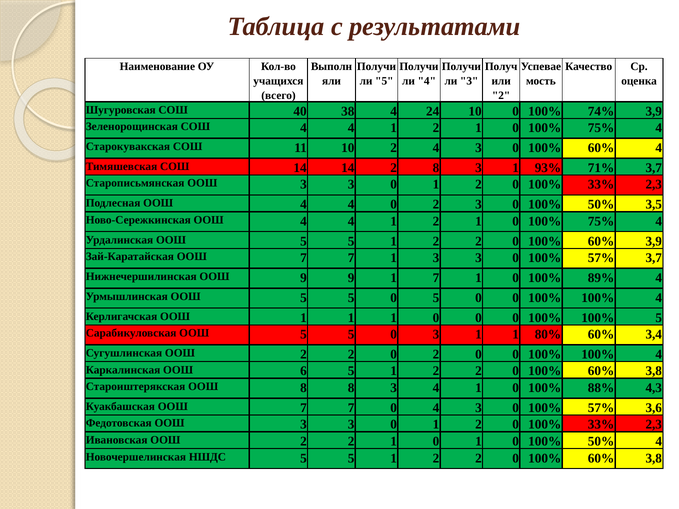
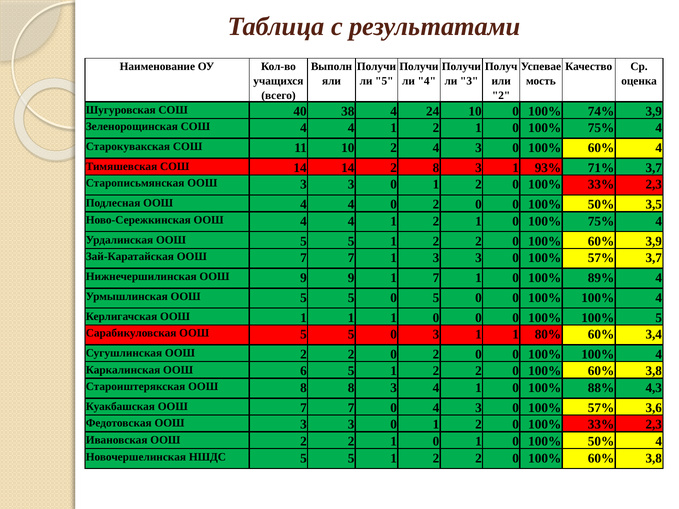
4 0 2 3: 3 -> 0 (478, 205)
